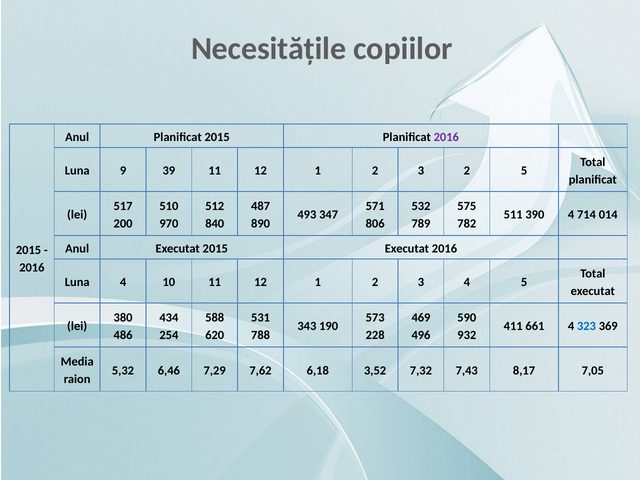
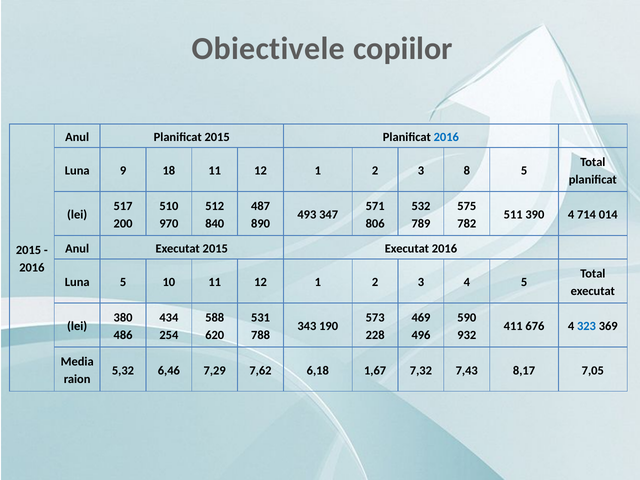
Necesitățile: Necesitățile -> Obiectivele (268, 49)
2016 colour: purple -> blue (446, 137)
39: 39 -> 18 (169, 171)
3 2: 2 -> 8 (467, 171)
Luna 4: 4 -> 5 (123, 282)
661: 661 -> 676 (535, 326)
3,52: 3,52 -> 1,67 (375, 370)
